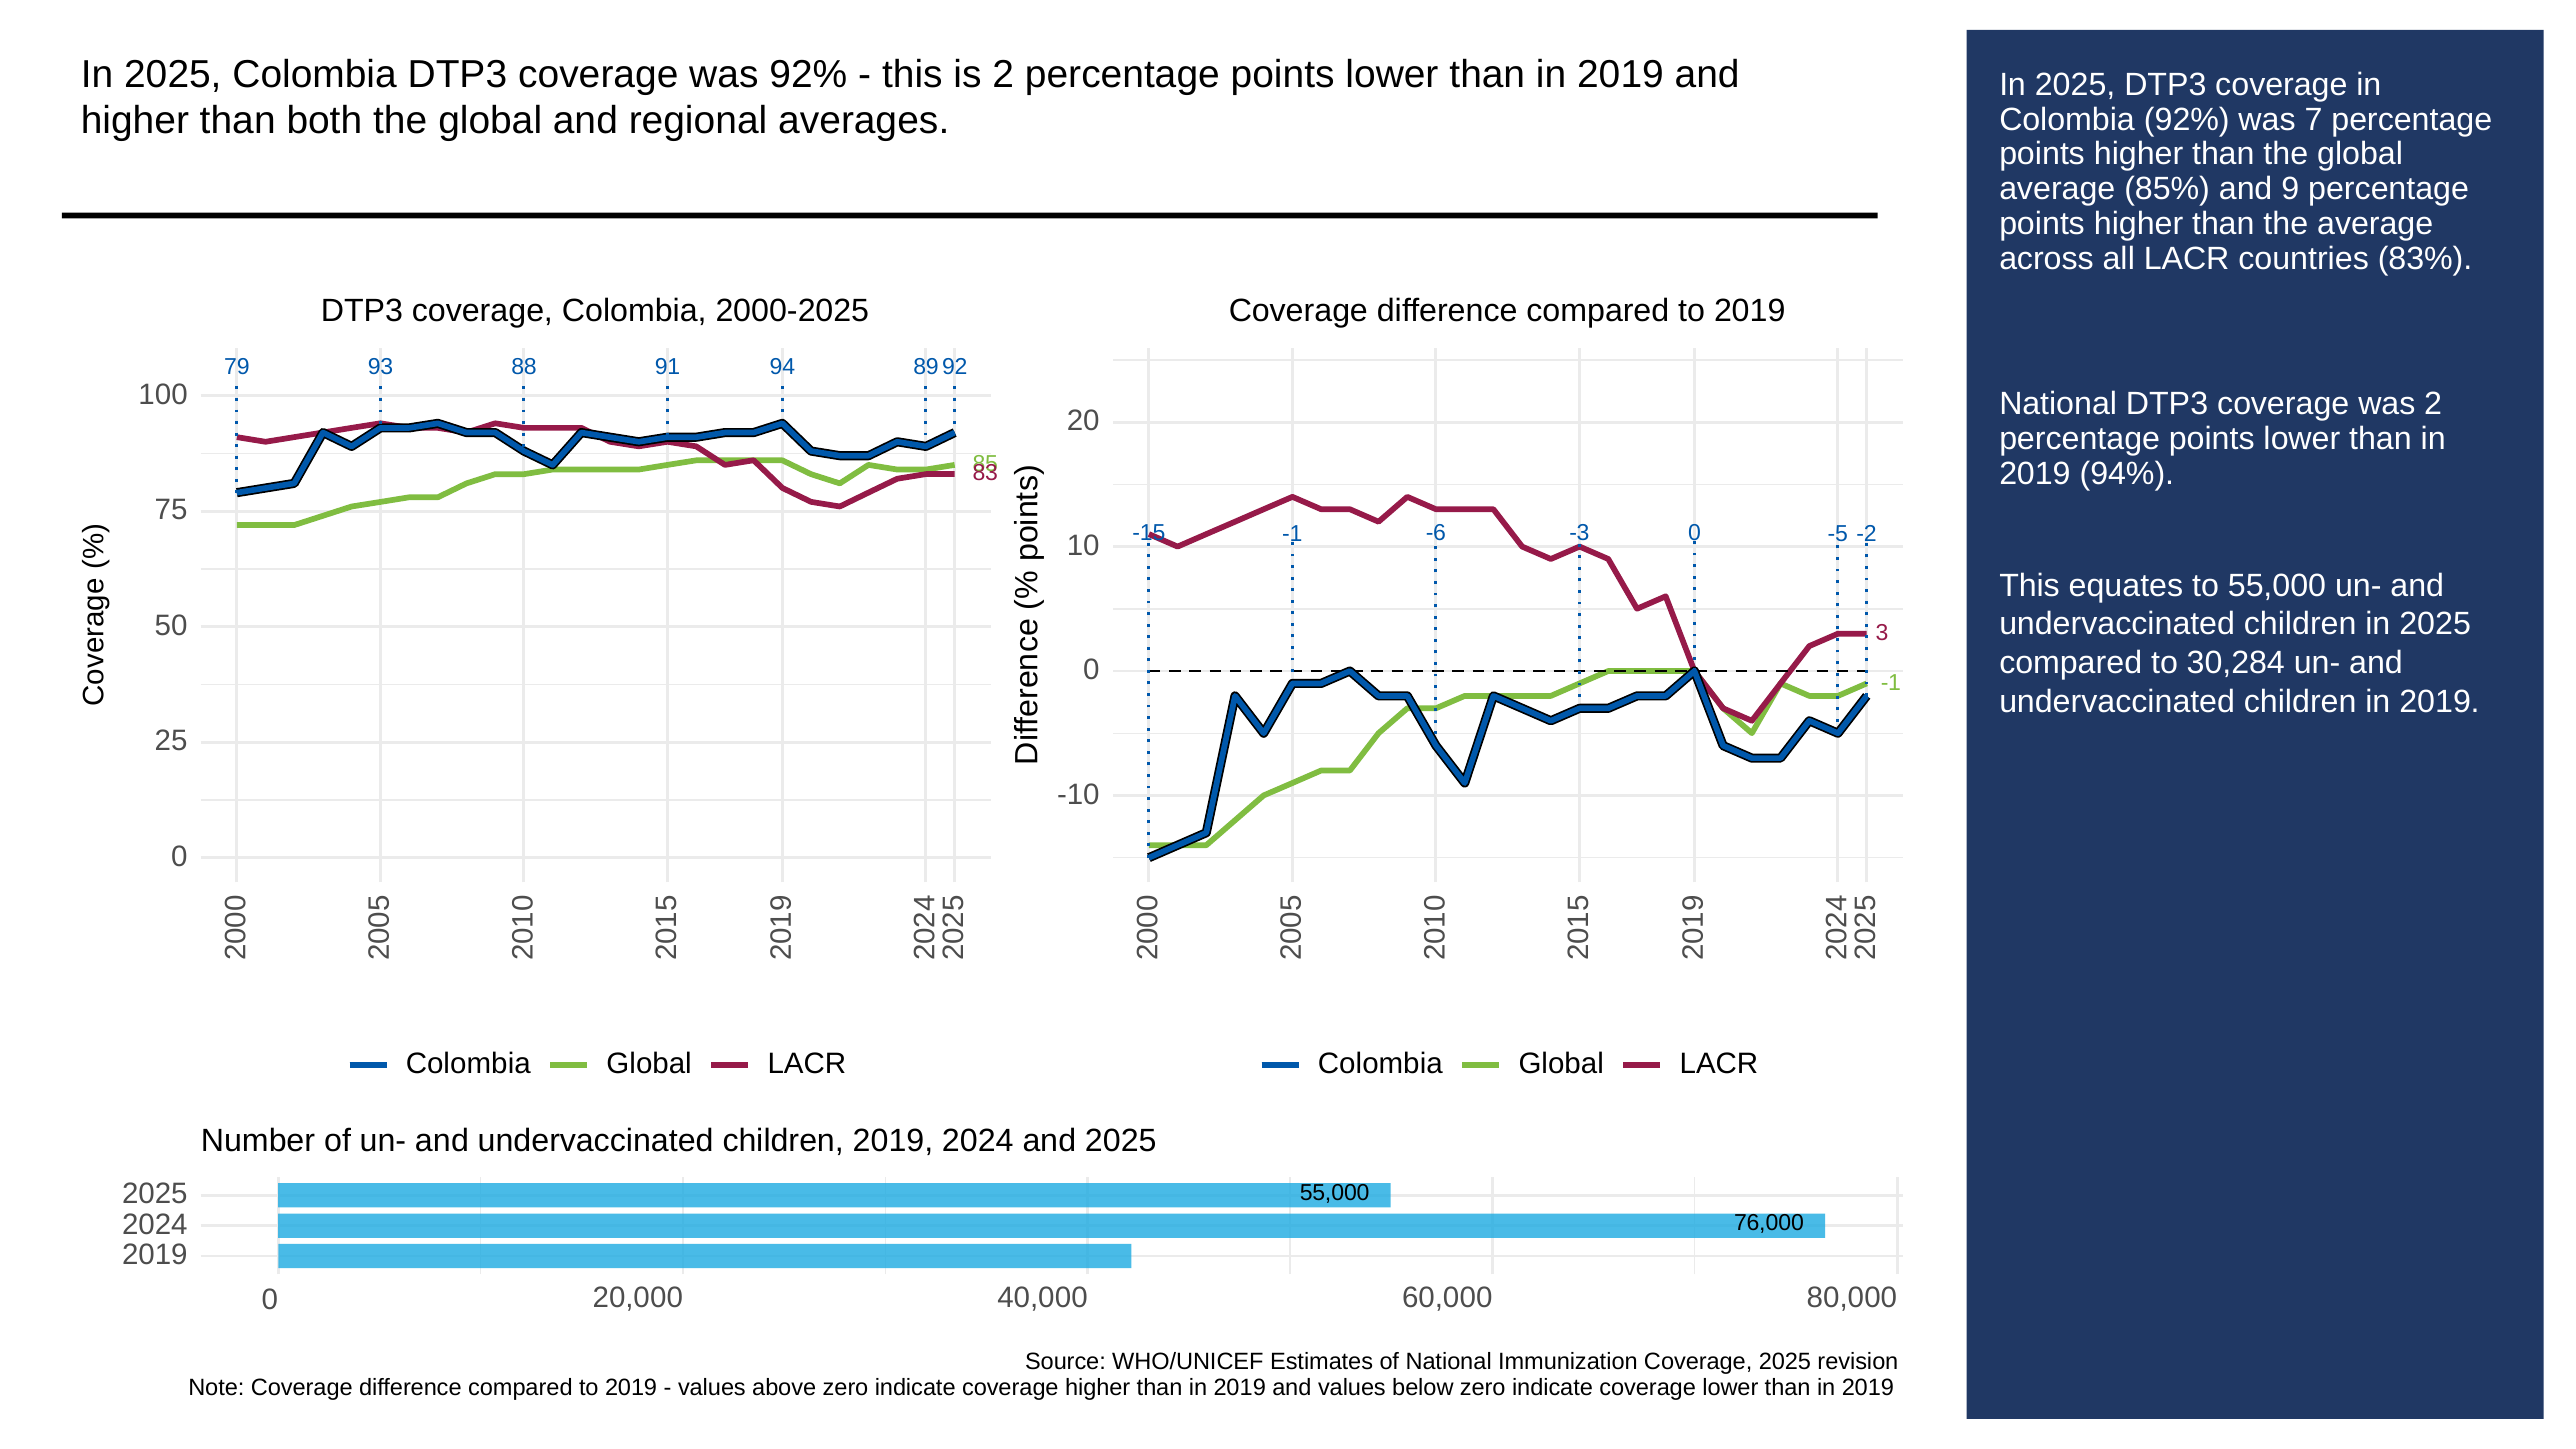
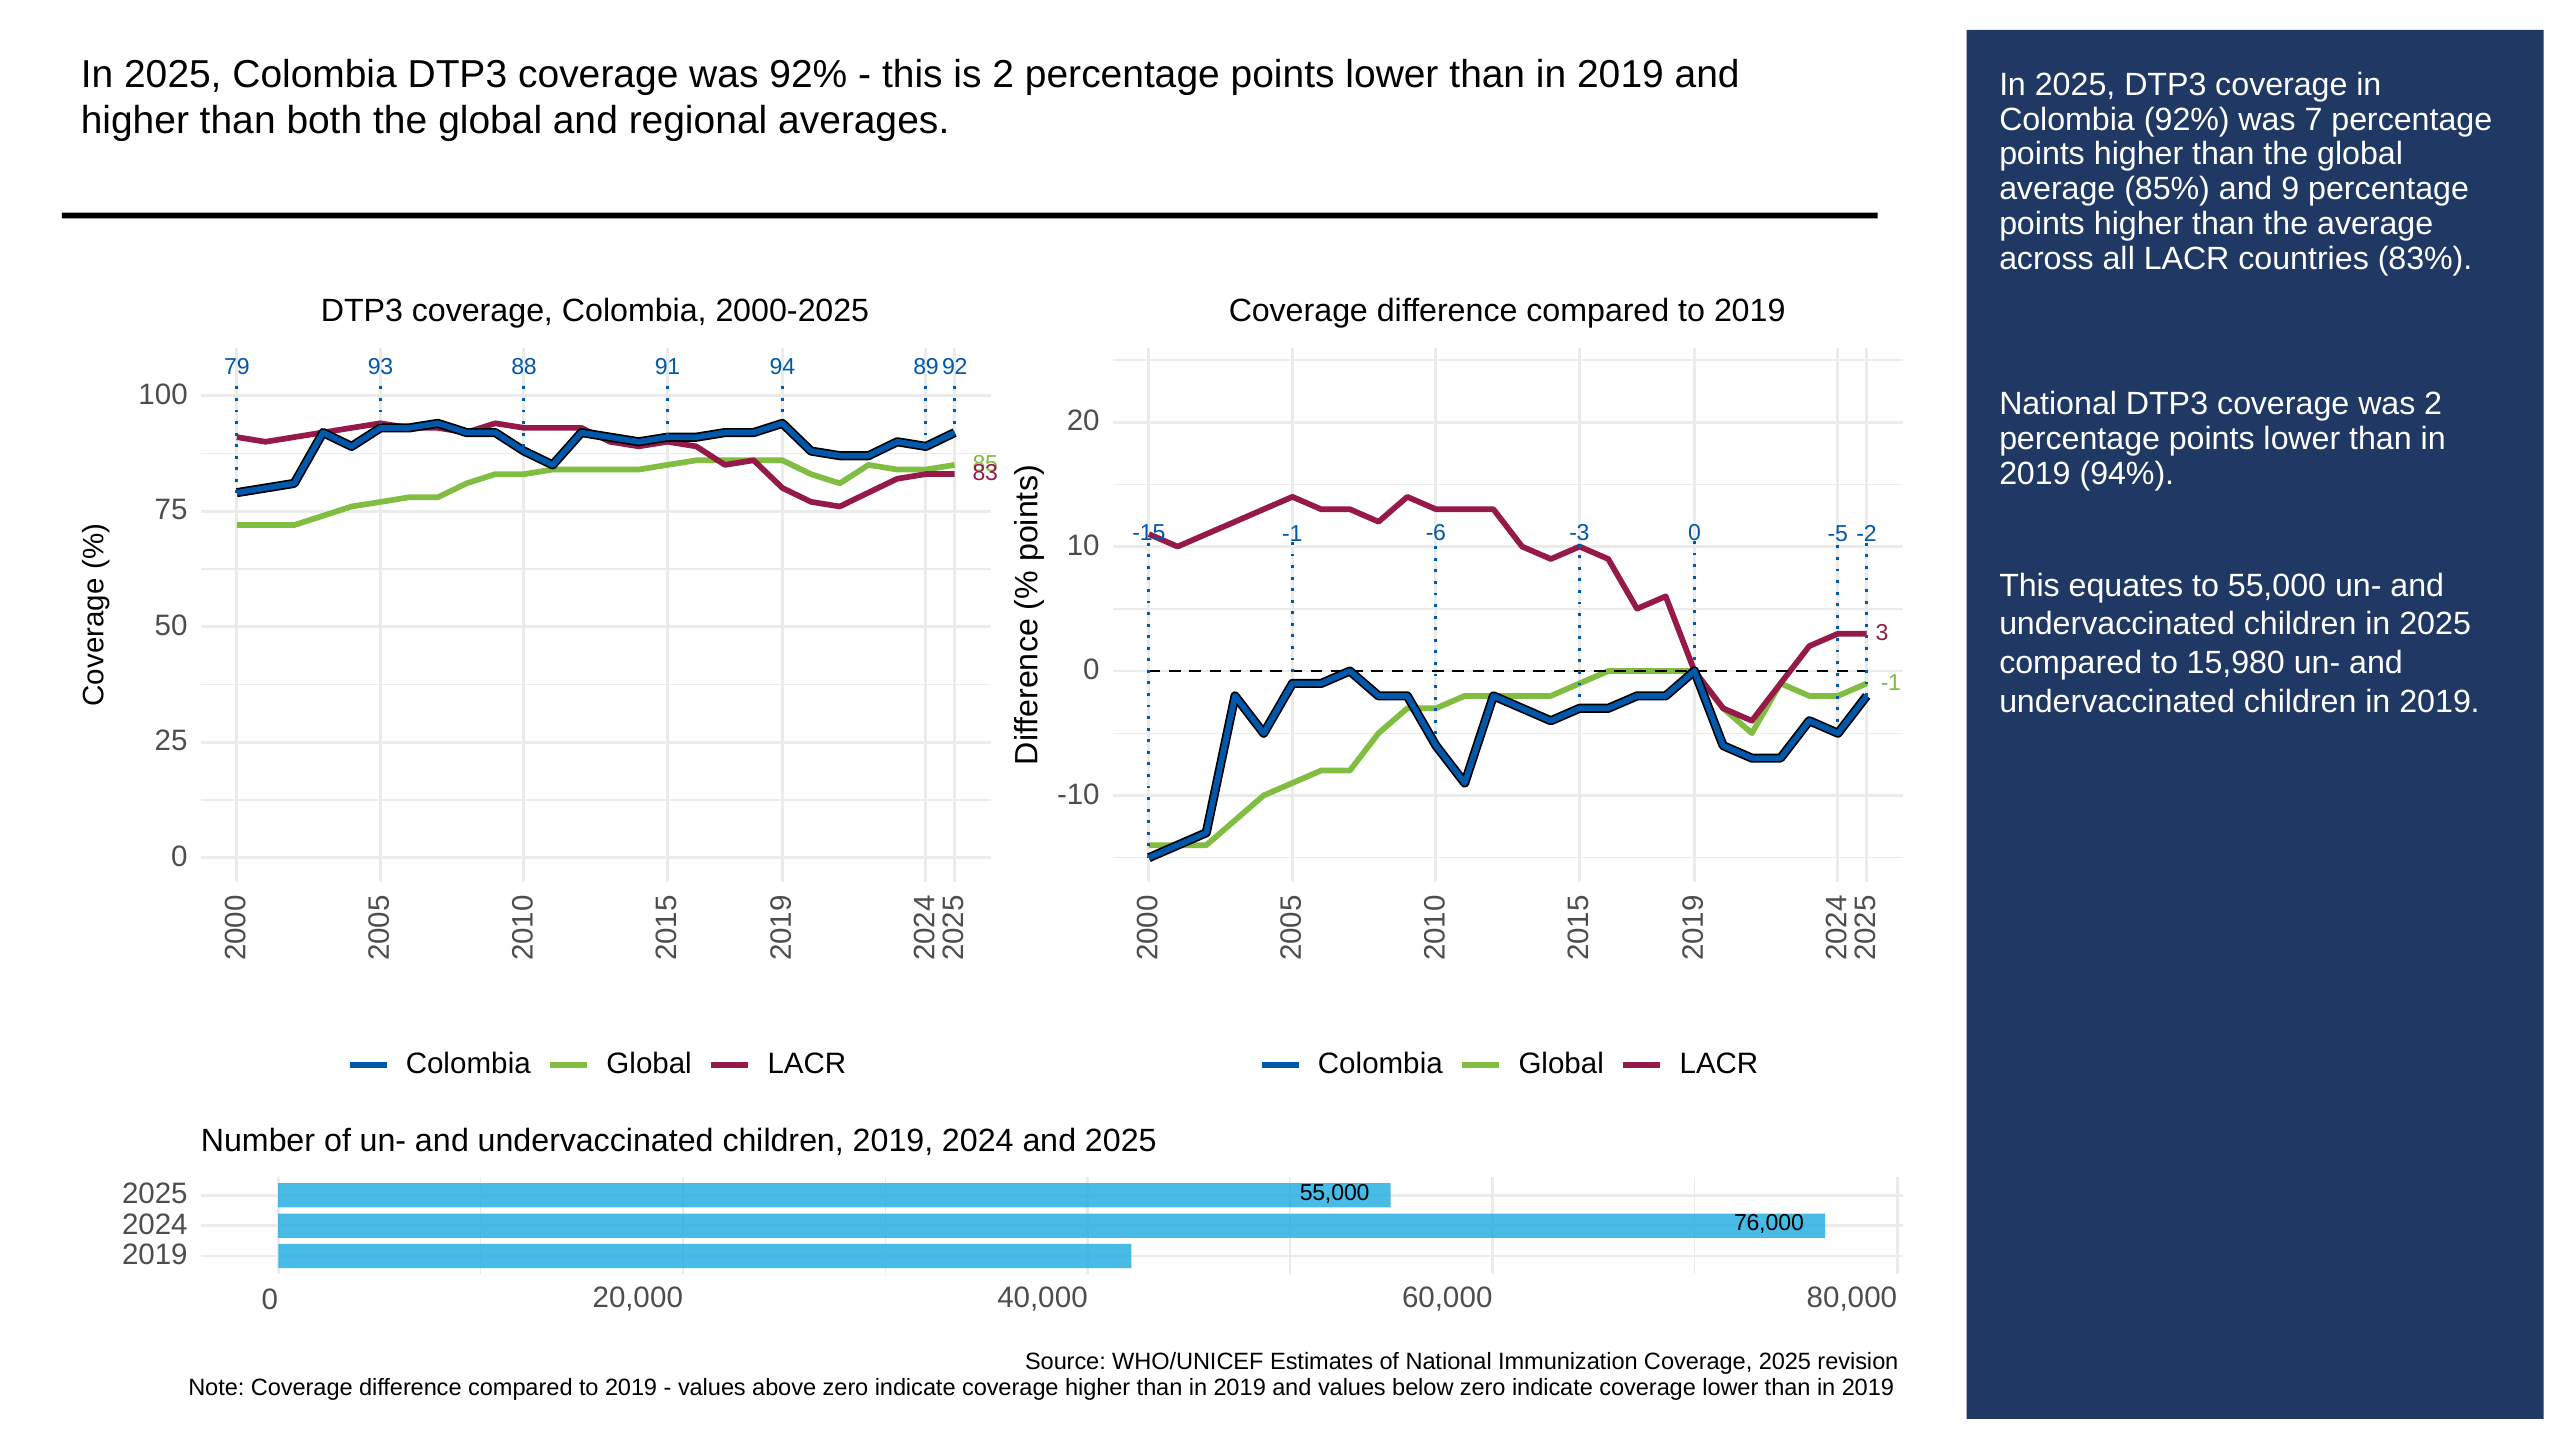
30,284: 30,284 -> 15,980 (2236, 663)
